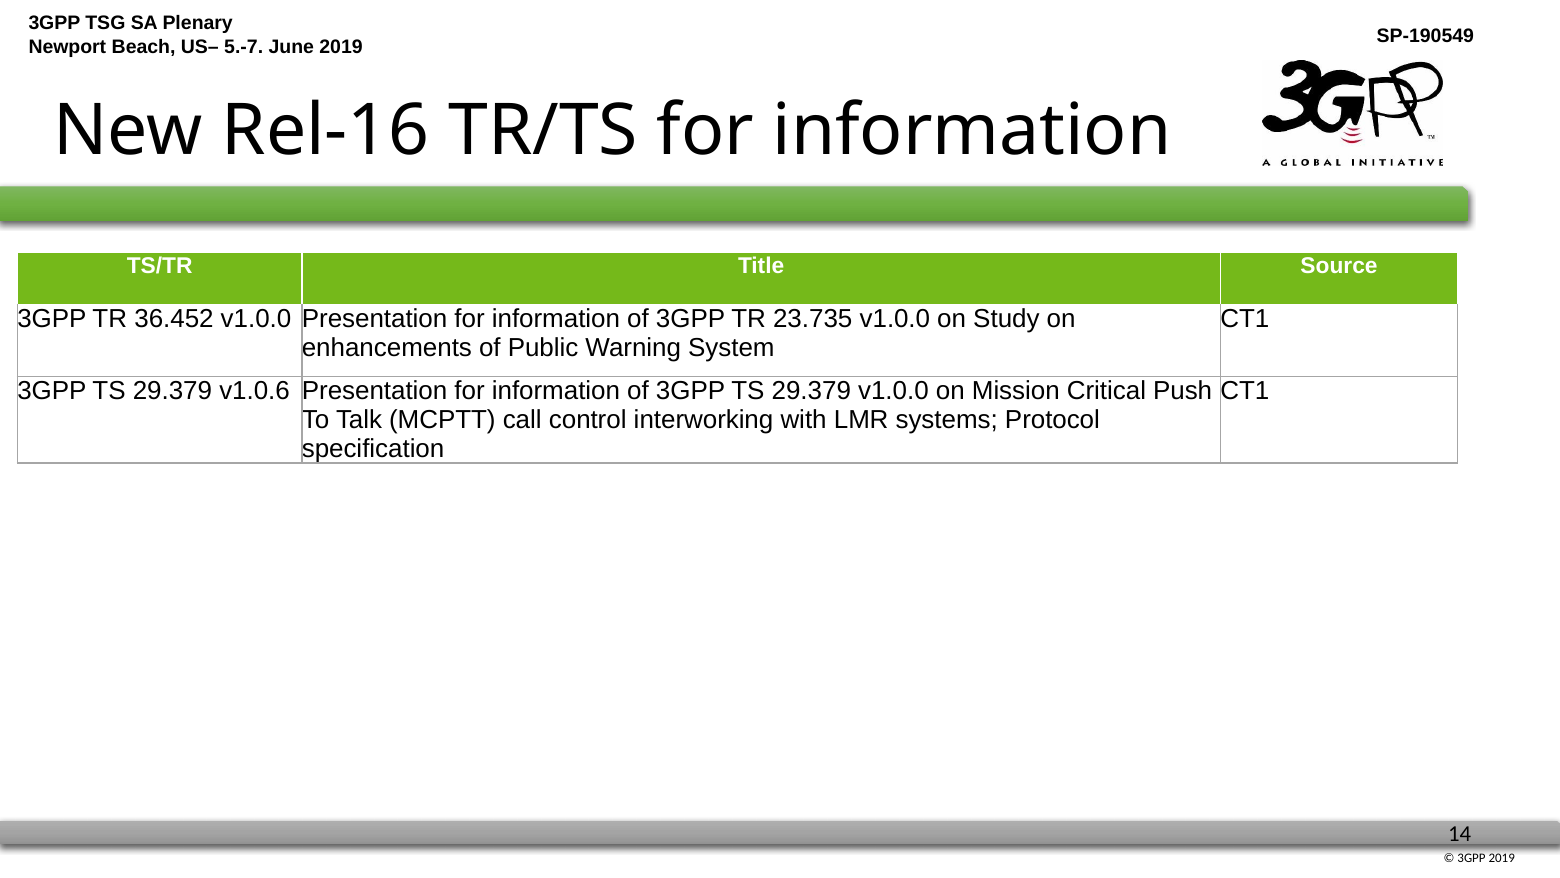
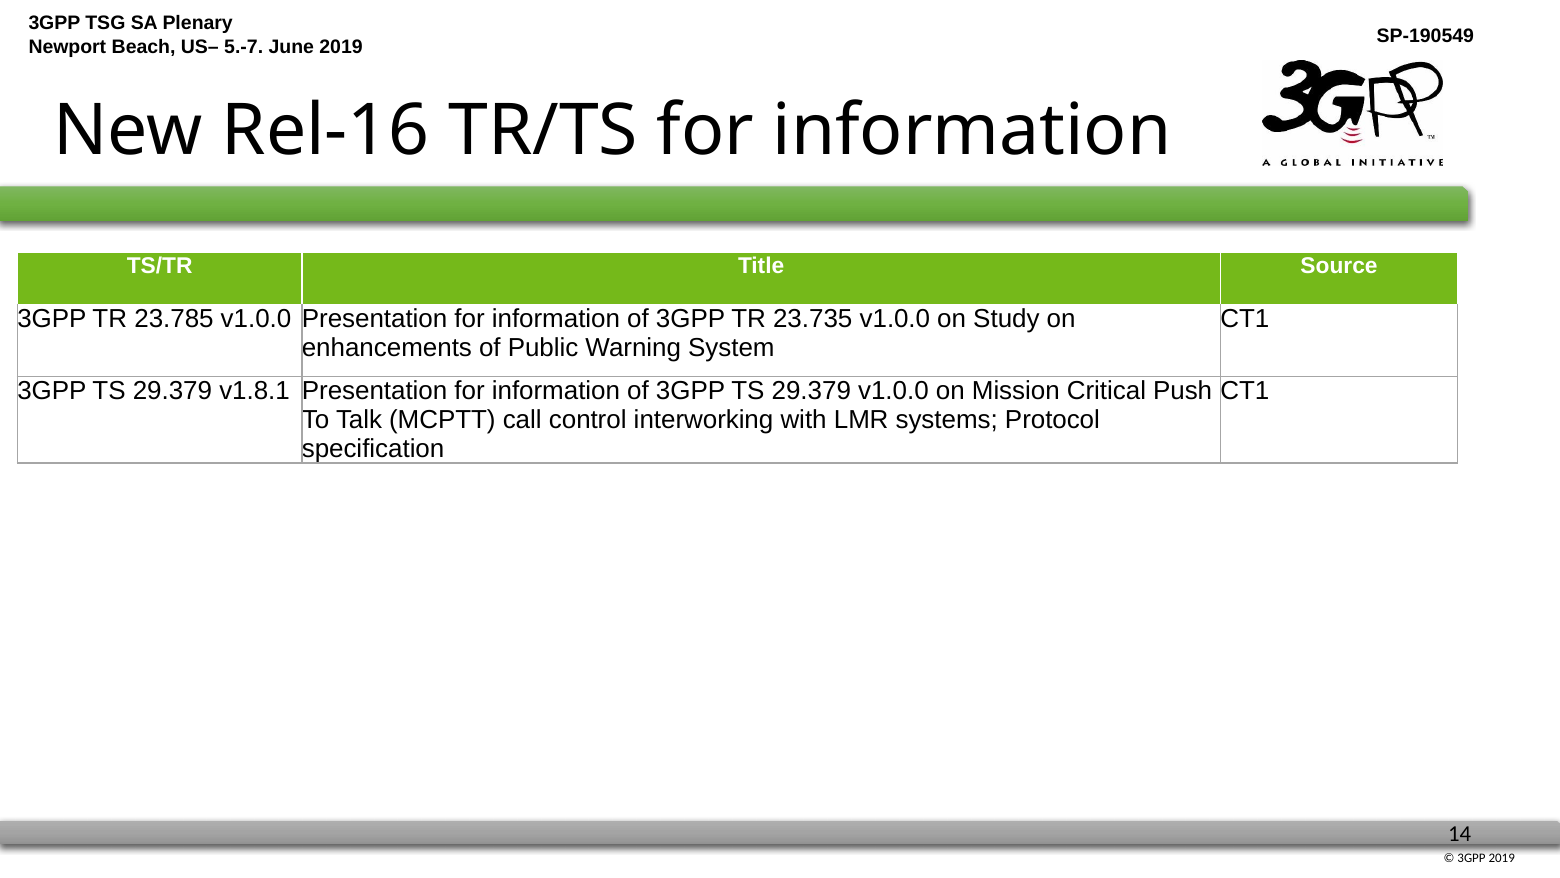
36.452: 36.452 -> 23.785 (174, 319)
v1.0.6: v1.0.6 -> v1.8.1 (255, 391)
